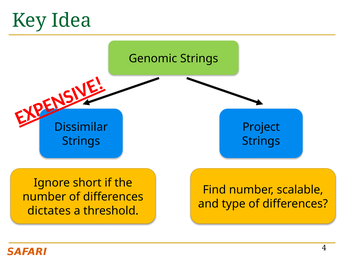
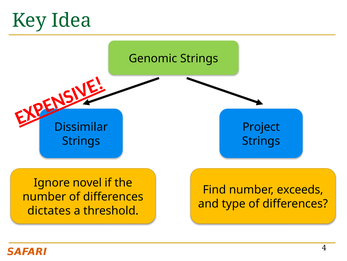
short: short -> novel (87, 182)
scalable: scalable -> exceeds (300, 189)
